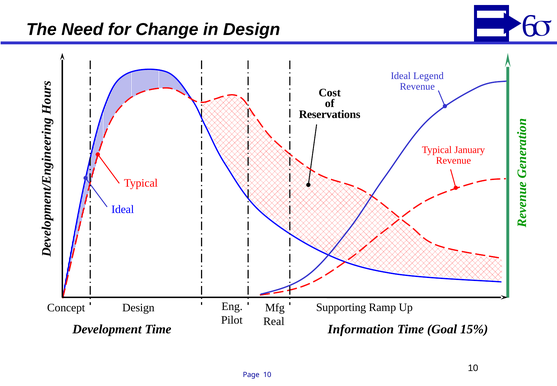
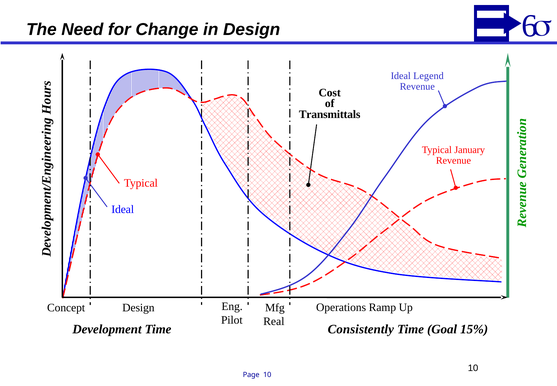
Reservations: Reservations -> Transmittals (330, 114)
Supporting: Supporting -> Operations (341, 307)
Information: Information -> Consistently (361, 329)
